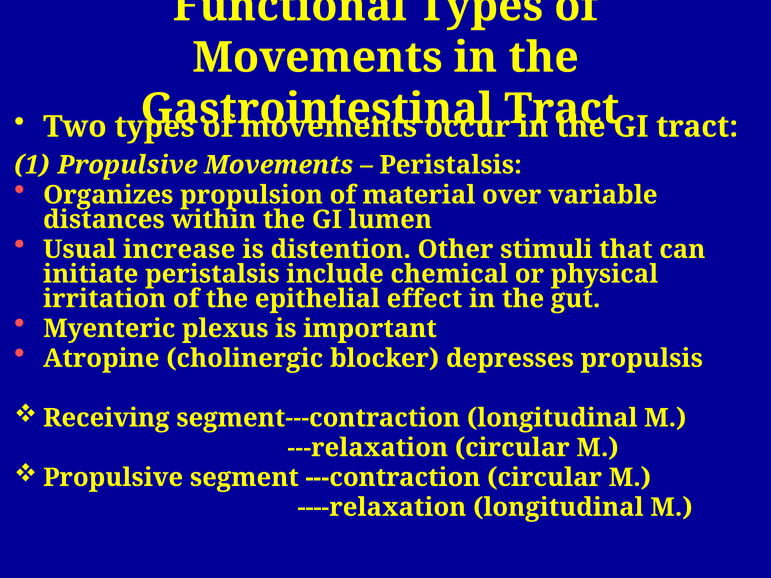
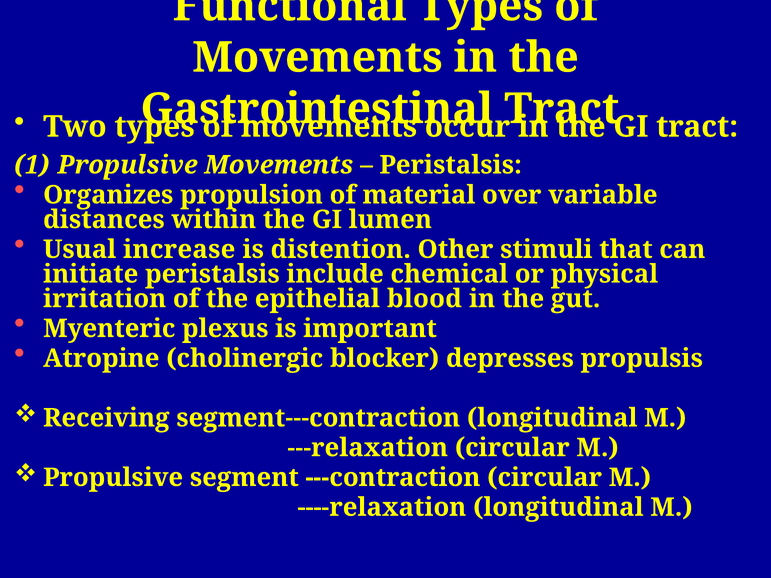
effect: effect -> blood (424, 299)
